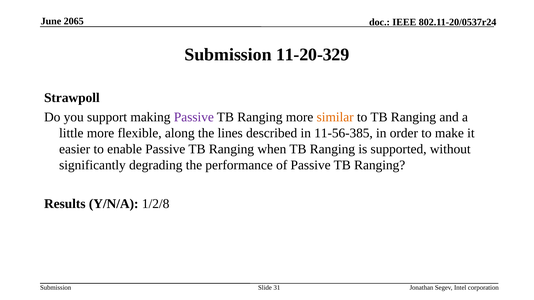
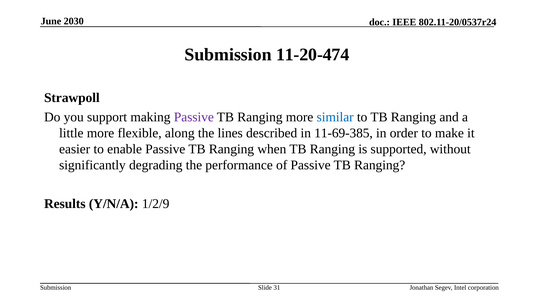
2065: 2065 -> 2030 (74, 21)
11-20-329: 11-20-329 -> 11-20-474 (313, 55)
similar colour: orange -> blue (335, 117)
11-56-385: 11-56-385 -> 11-69-385 (344, 133)
1/2/8: 1/2/8 -> 1/2/9 (156, 204)
